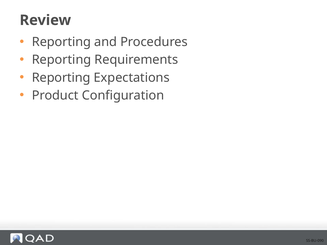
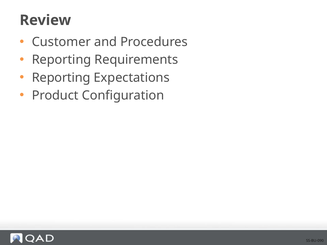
Reporting: Reporting -> Customer (61, 42)
